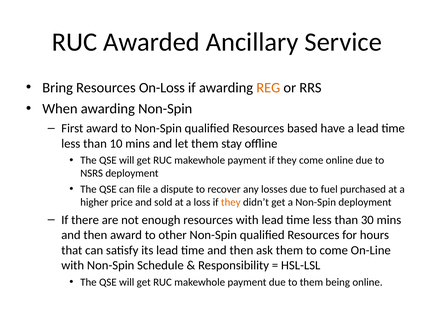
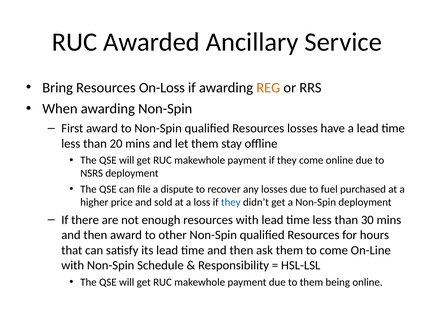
Resources based: based -> losses (302, 129)
10: 10 -> 20 (116, 144)
they colour: orange -> blue (231, 203)
